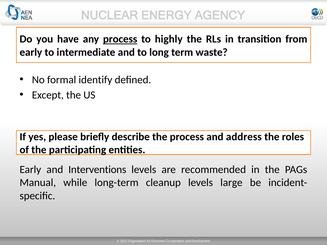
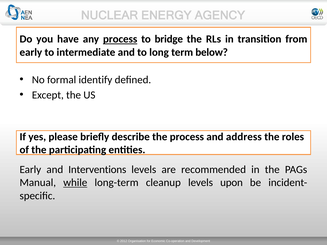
highly: highly -> bridge (169, 39)
waste: waste -> below (212, 52)
while underline: none -> present (75, 183)
large: large -> upon (232, 183)
